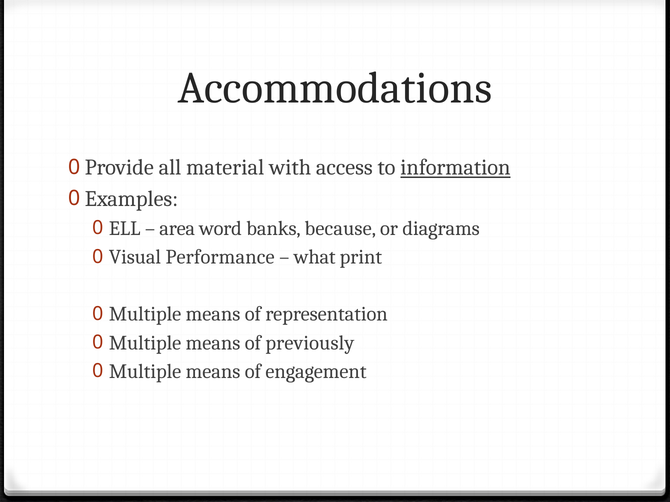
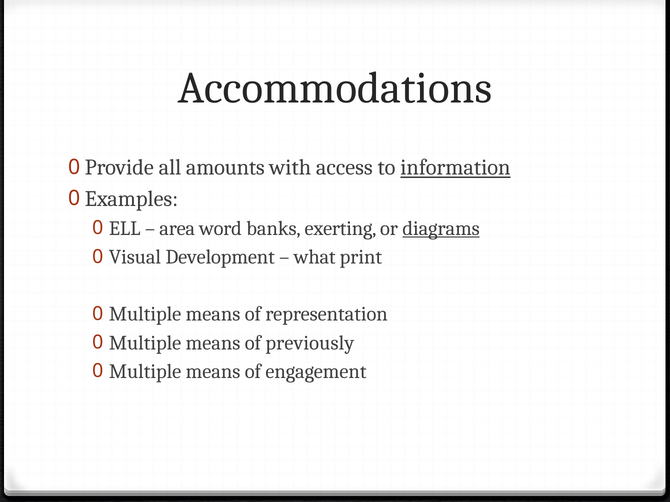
material: material -> amounts (225, 168)
because: because -> exerting (341, 229)
diagrams underline: none -> present (441, 229)
Performance: Performance -> Development (220, 257)
